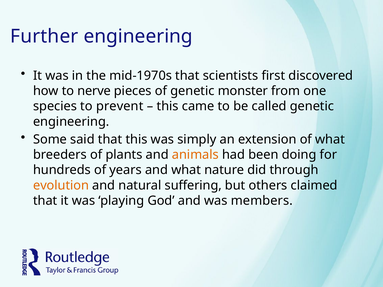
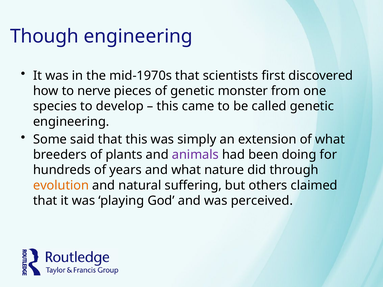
Further: Further -> Though (44, 36)
prevent: prevent -> develop (120, 106)
animals colour: orange -> purple (195, 155)
members: members -> perceived (262, 201)
